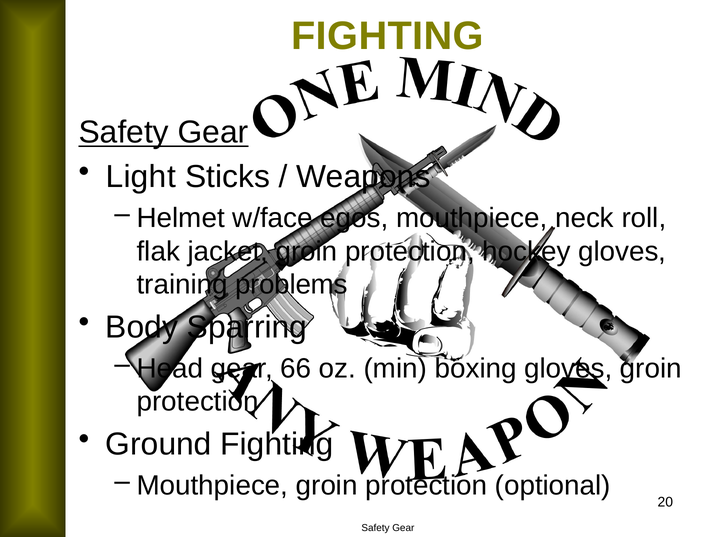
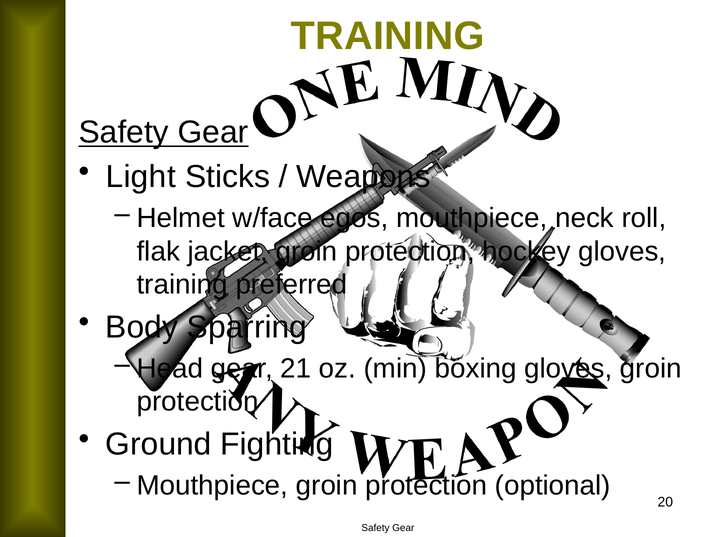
FIGHTING: FIGHTING -> TRAINING (388, 36)
problems: problems -> preferred (291, 285)
66: 66 -> 21 (296, 368)
